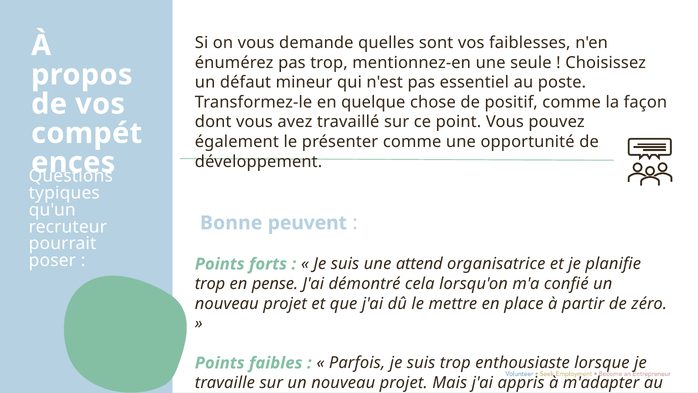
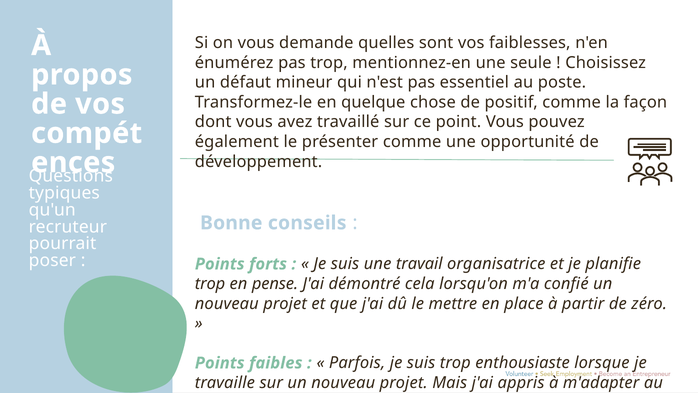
peuvent: peuvent -> conseils (307, 223)
attend: attend -> travail (419, 264)
